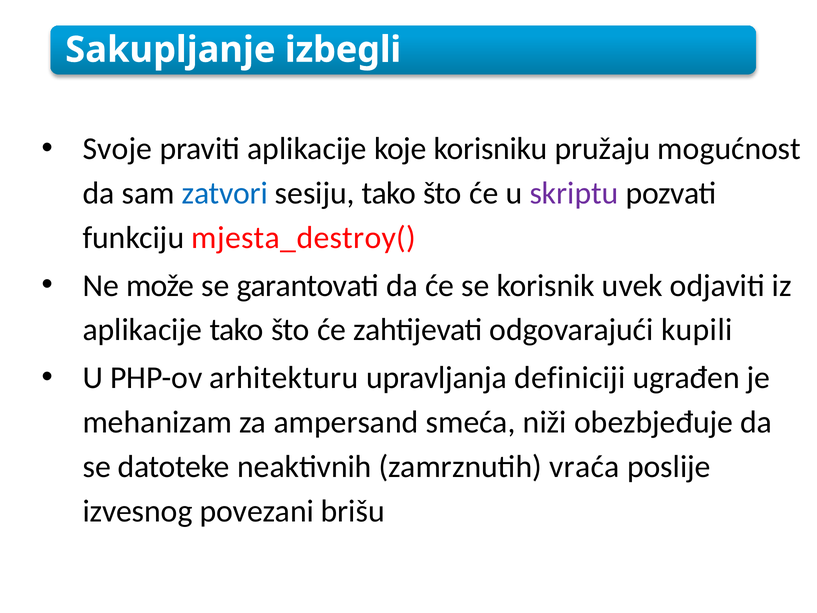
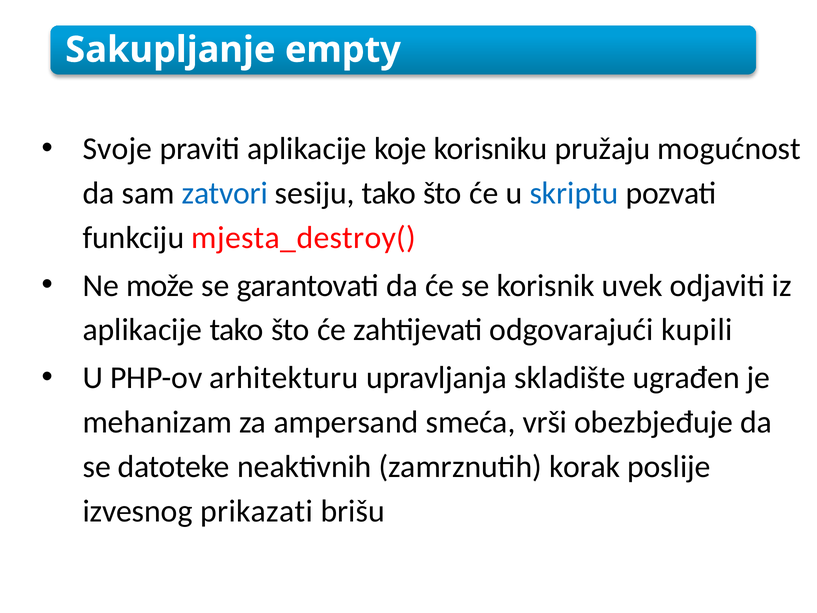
izbegli: izbegli -> empty (343, 50)
skriptu colour: purple -> blue (574, 193)
definiciji: definiciji -> skladište (570, 378)
niži: niži -> vrši (545, 422)
vraća: vraća -> korak (585, 467)
povezani: povezani -> prikazati (257, 511)
